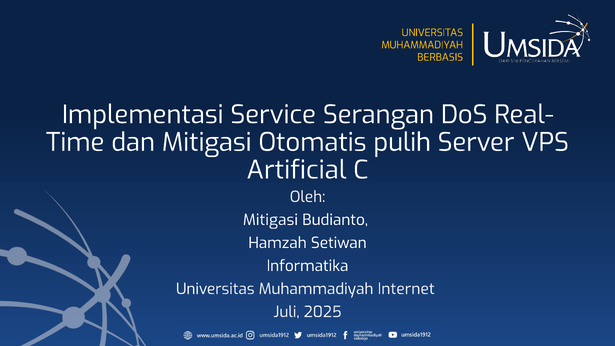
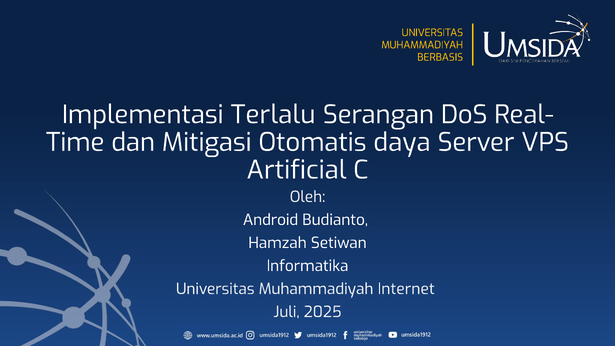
Service: Service -> Terlalu (273, 115)
pulih: pulih -> daya (402, 142)
Mitigasi: Mitigasi -> Android (271, 220)
